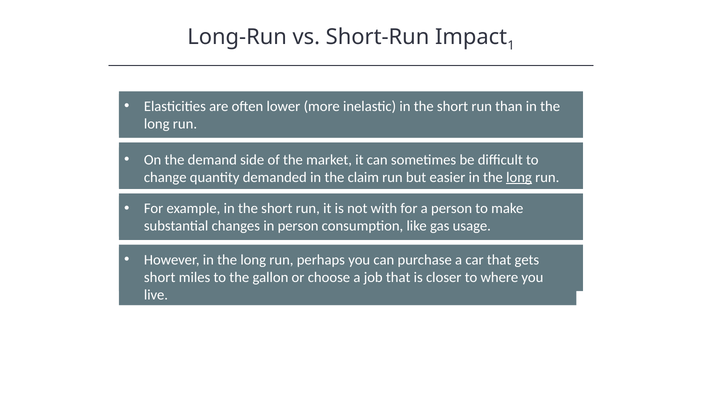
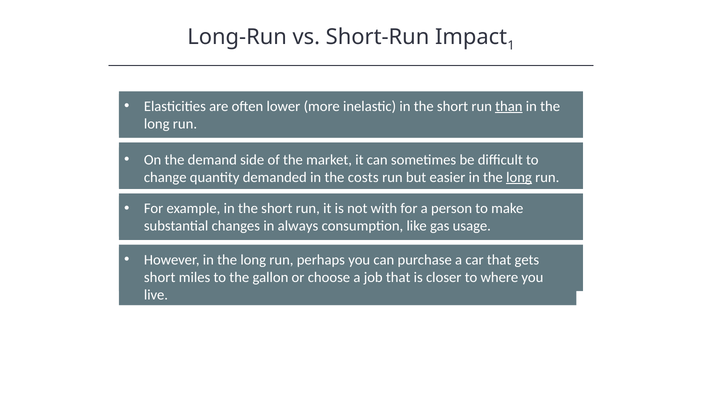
than underline: none -> present (509, 106)
claim: claim -> costs (363, 177)
in person: person -> always (298, 226)
